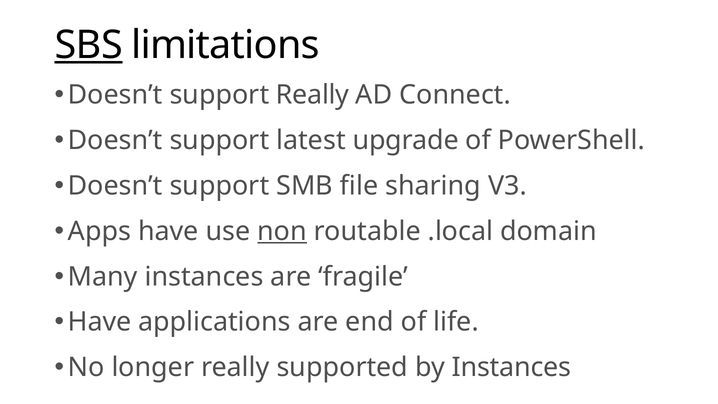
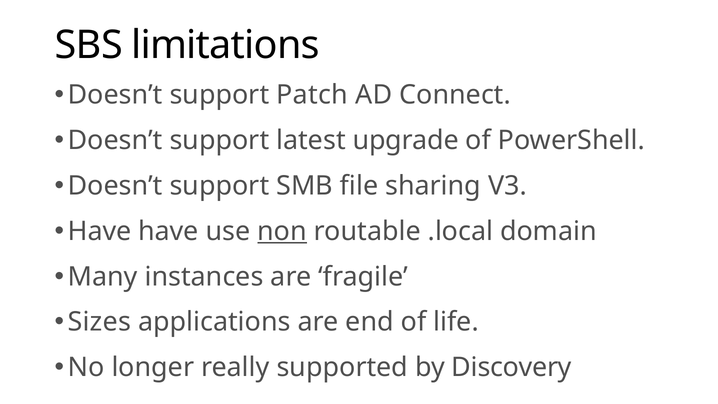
SBS underline: present -> none (89, 45)
support Really: Really -> Patch (312, 95)
Apps: Apps -> Have (100, 231)
Have: Have -> Sizes (99, 322)
by Instances: Instances -> Discovery (512, 367)
